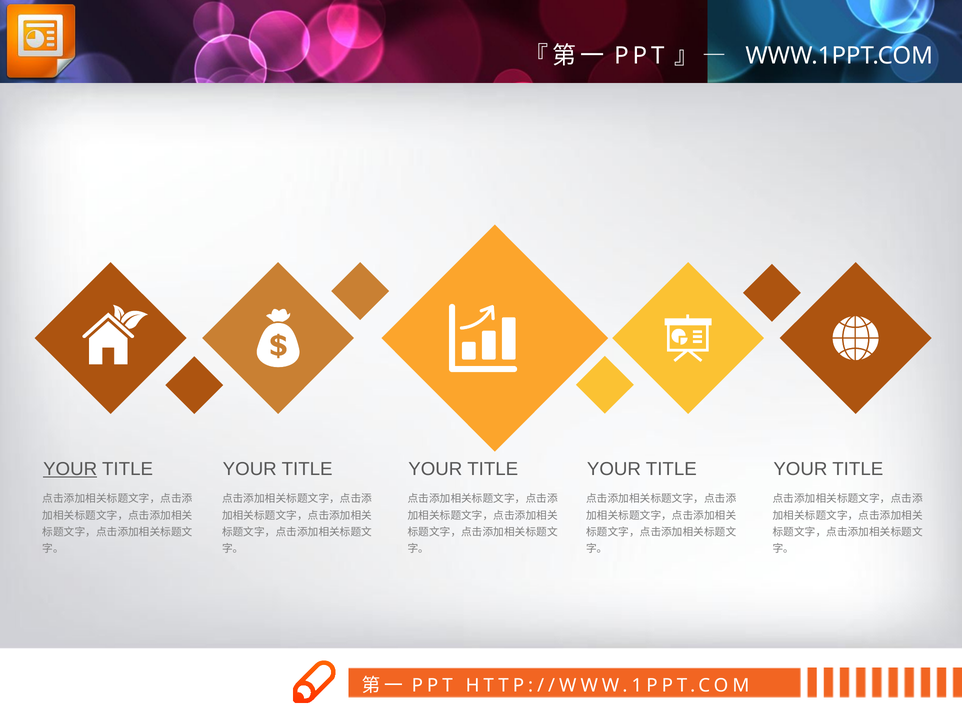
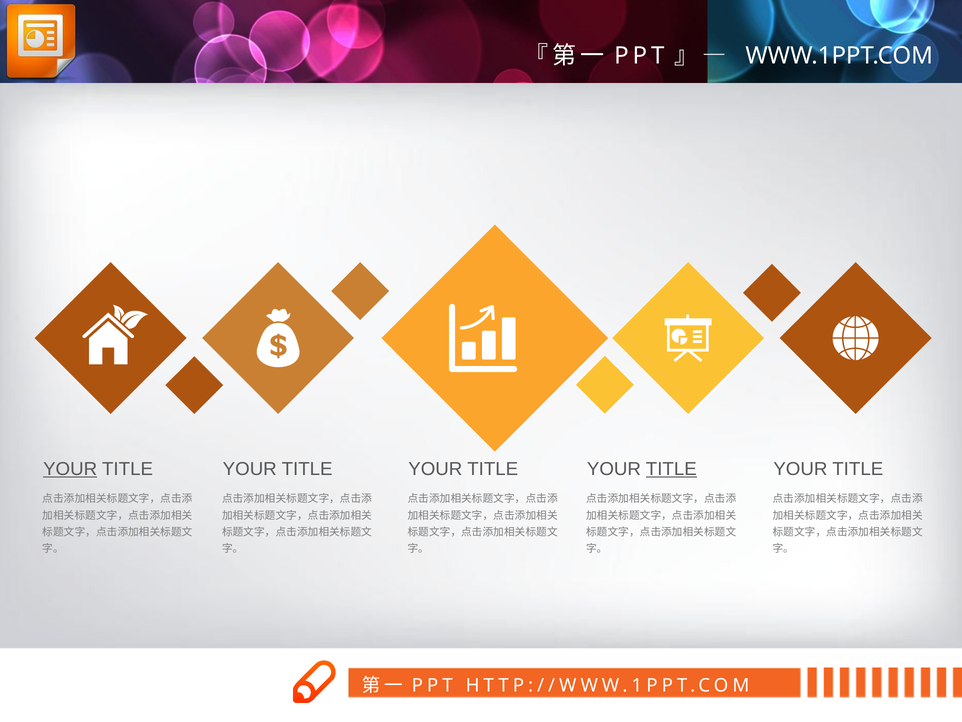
TITLE underline: none -> present (671, 469)
